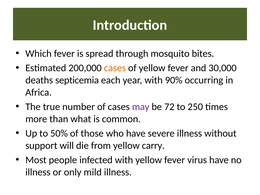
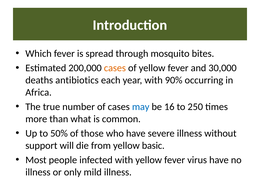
septicemia: septicemia -> antibiotics (77, 80)
may colour: purple -> blue (141, 107)
72: 72 -> 16 (169, 107)
carry: carry -> basic (153, 145)
